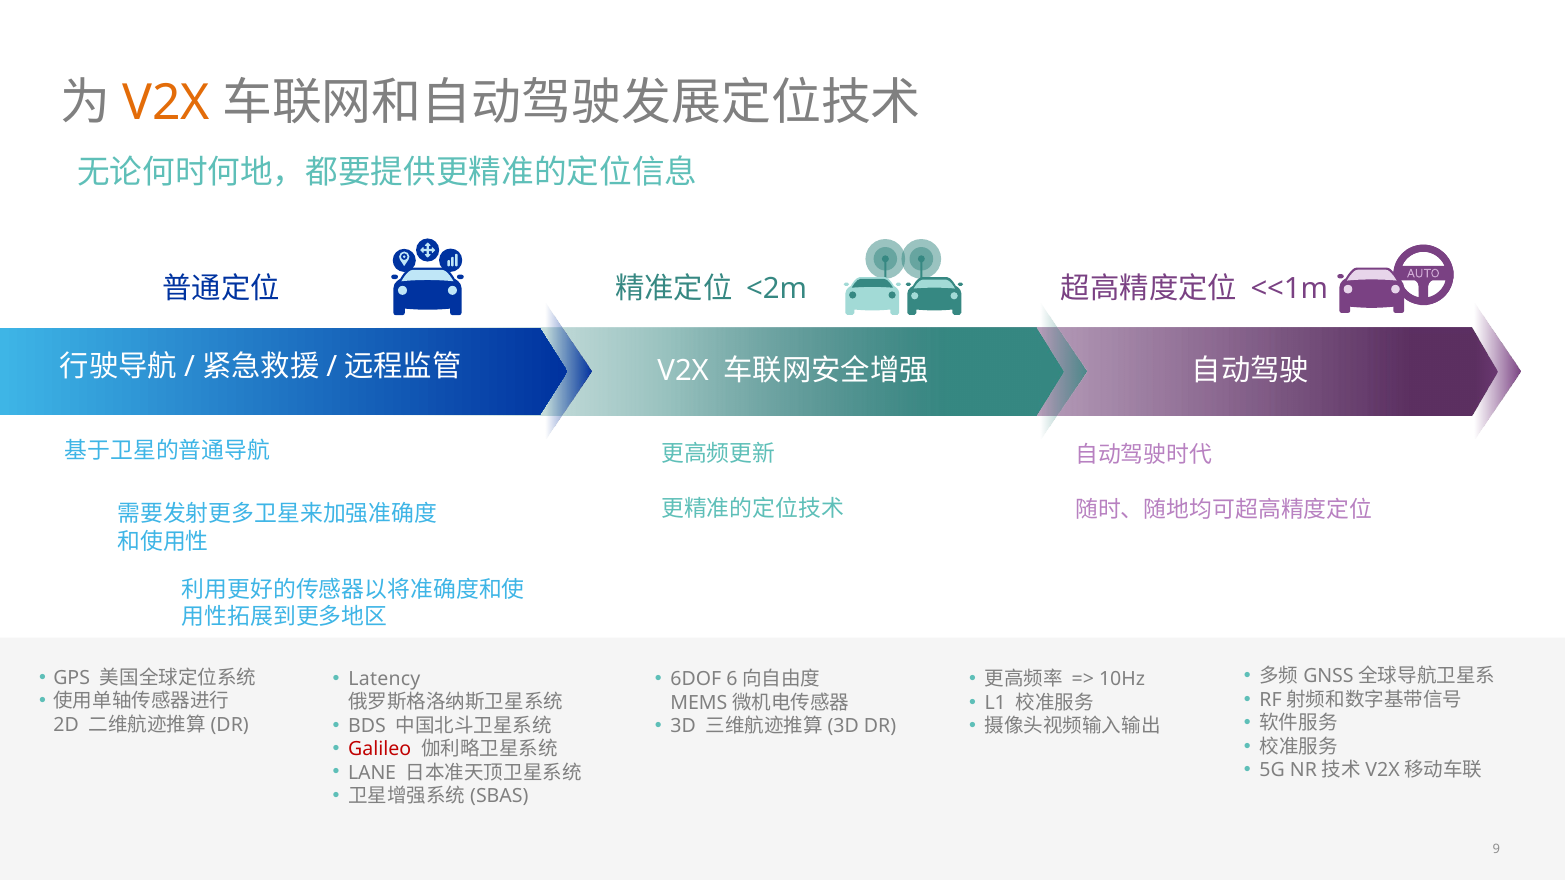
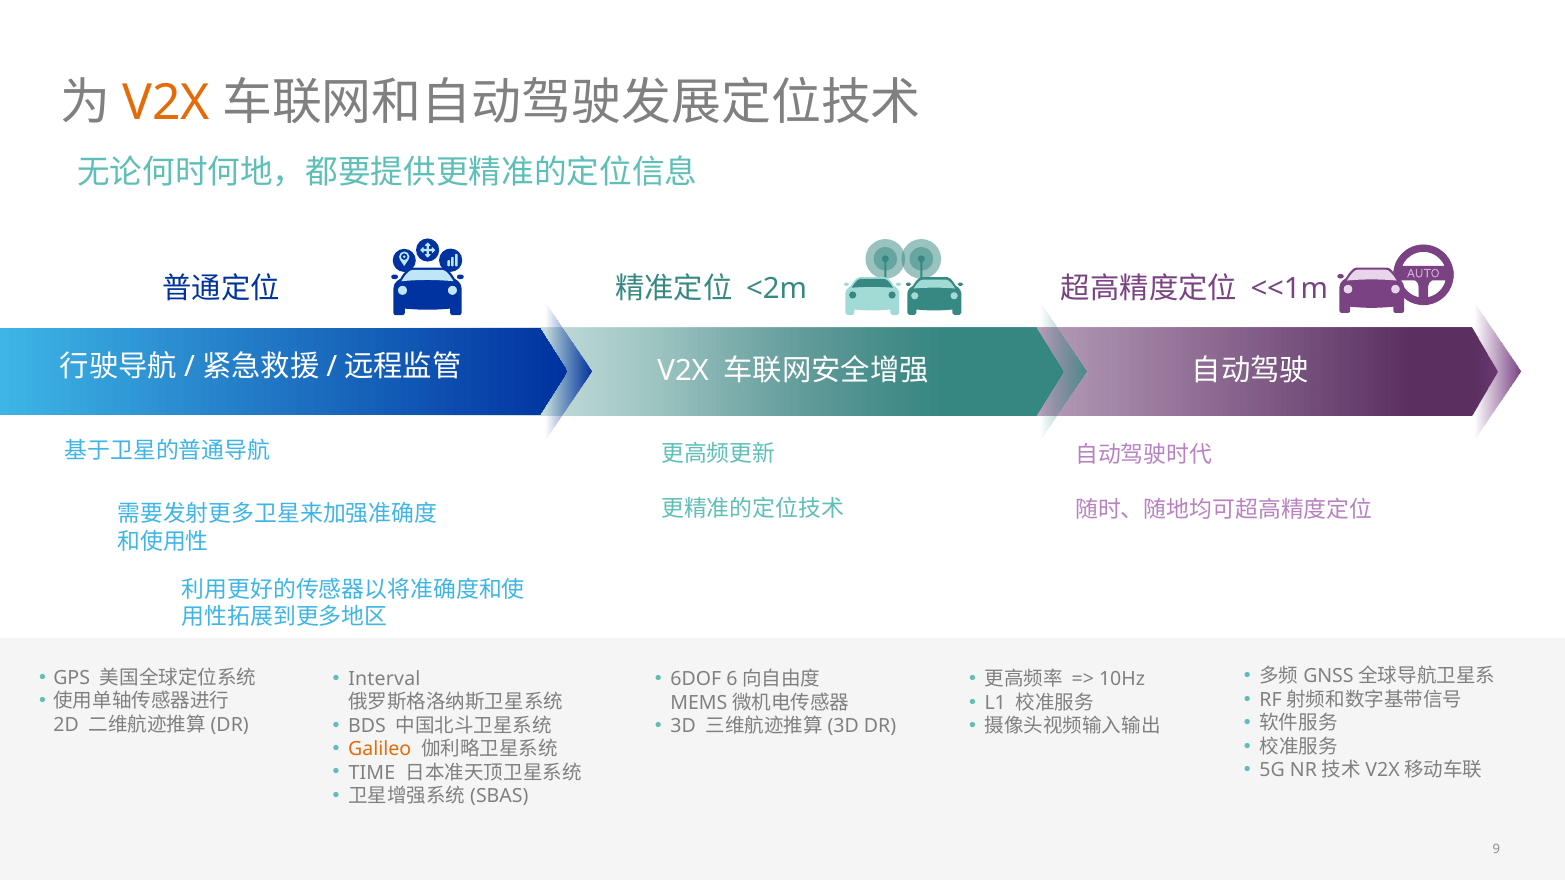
Latency: Latency -> Interval (384, 679)
Galileo colour: red -> orange (380, 749)
LANE: LANE -> TIME (372, 773)
